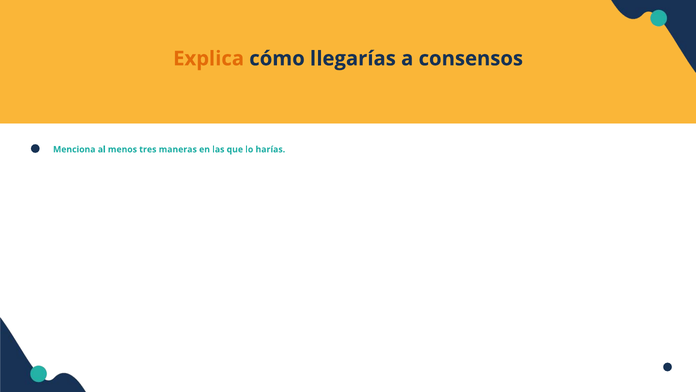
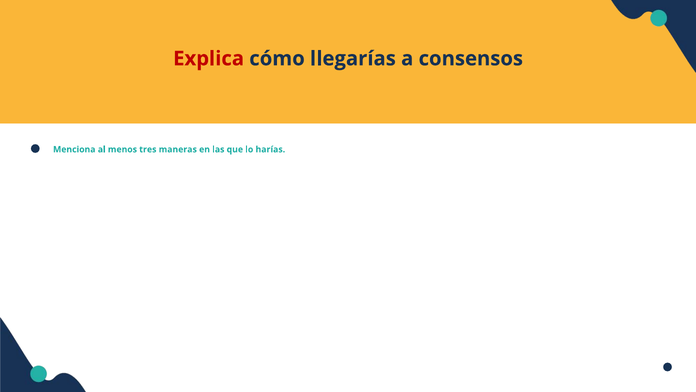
Explica colour: orange -> red (209, 59)
